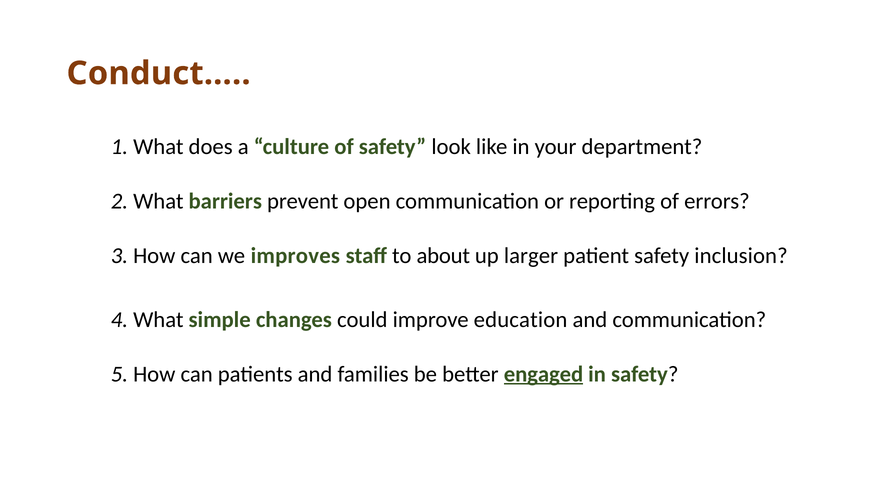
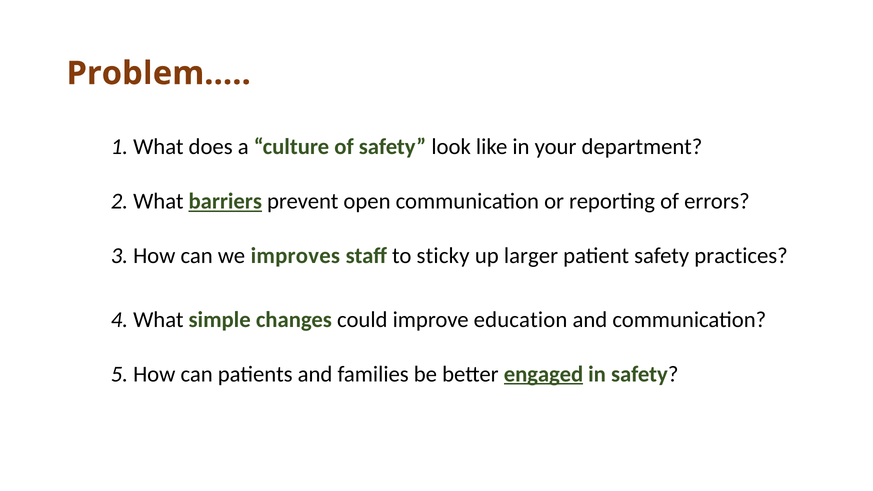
Conduct…: Conduct… -> Problem… (159, 73)
barriers underline: none -> present (225, 201)
about: about -> sticky (443, 256)
inclusion: inclusion -> practices (741, 256)
